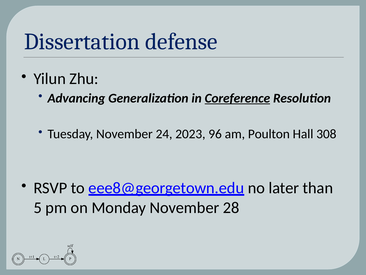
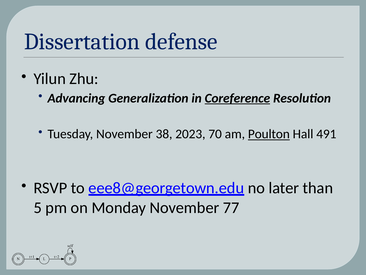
24: 24 -> 38 (164, 134)
96: 96 -> 70 (215, 134)
Poulton underline: none -> present (269, 134)
308: 308 -> 491 (326, 134)
28: 28 -> 77 (231, 207)
